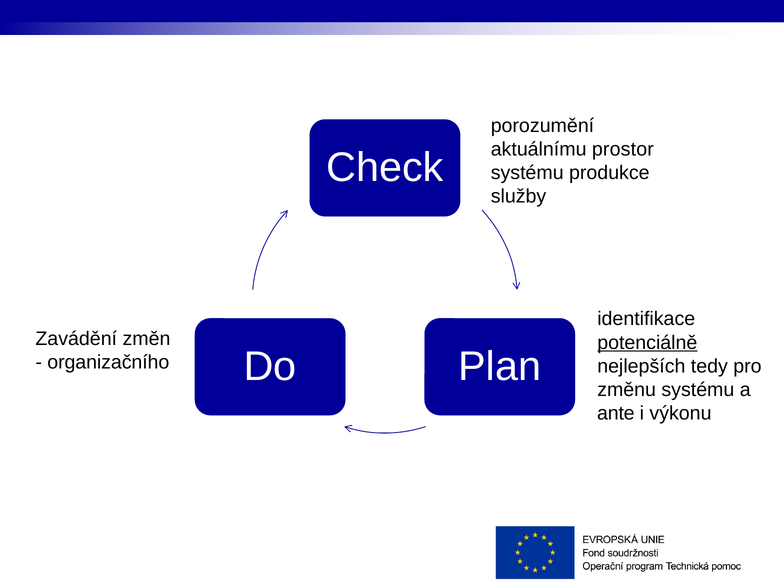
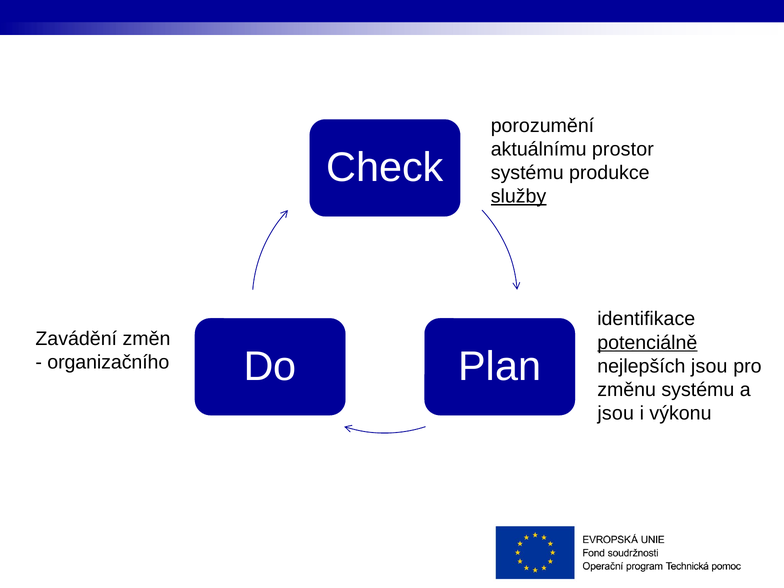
služby underline: none -> present (519, 196)
nejlepších tedy: tedy -> jsou (709, 366)
ante: ante -> jsou (616, 413)
